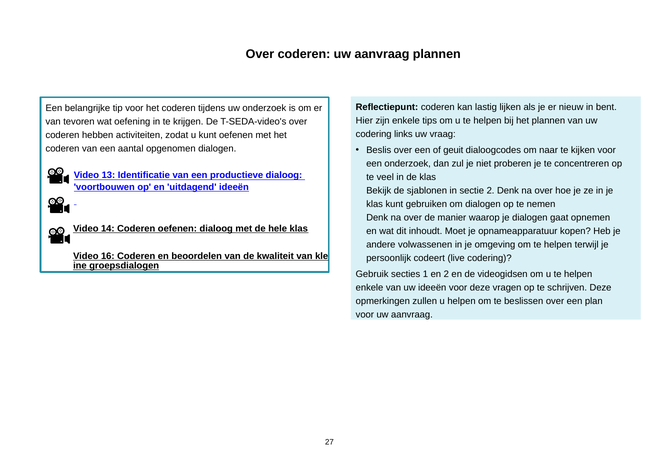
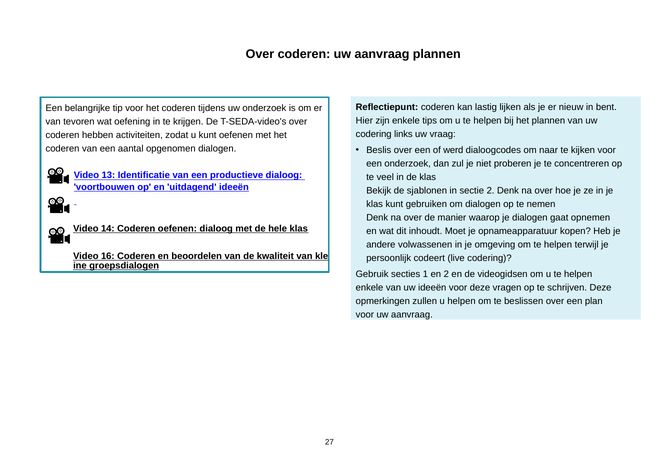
geuit: geuit -> werd (453, 150)
